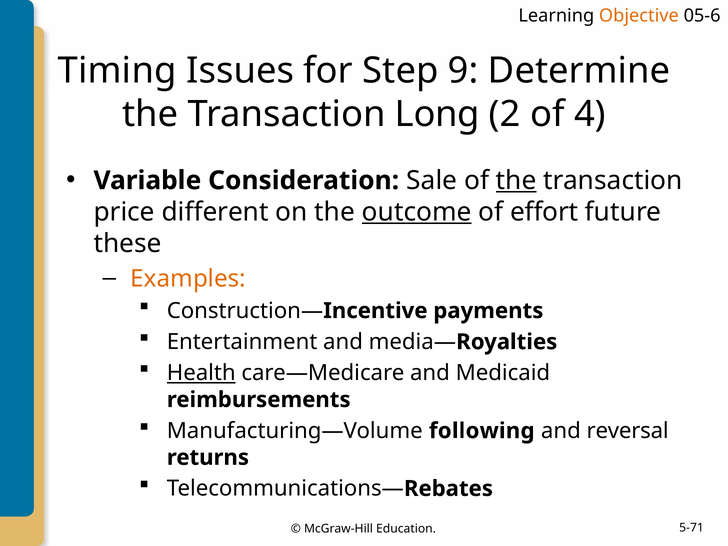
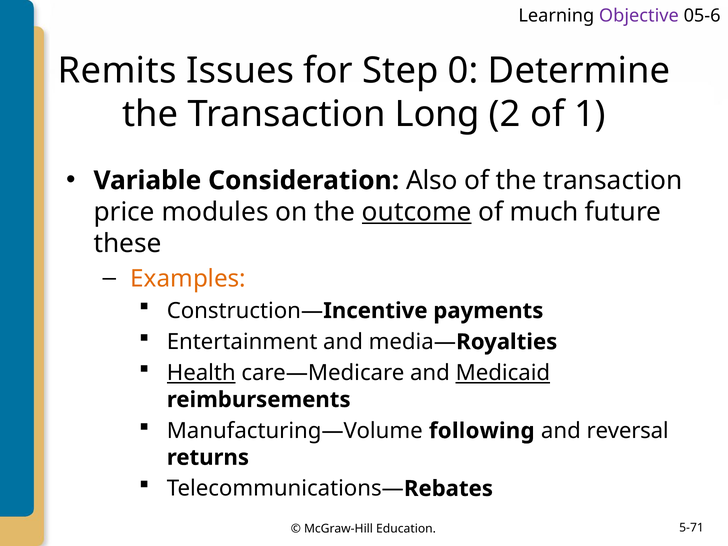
Objective colour: orange -> purple (639, 16)
Timing: Timing -> Remits (117, 71)
9: 9 -> 0 (463, 71)
4: 4 -> 1 (590, 114)
Sale: Sale -> Also (432, 180)
the underline: present -> none (516, 180)
different: different -> modules (215, 212)
effort: effort -> much (544, 212)
Medicaid underline: none -> present (503, 373)
